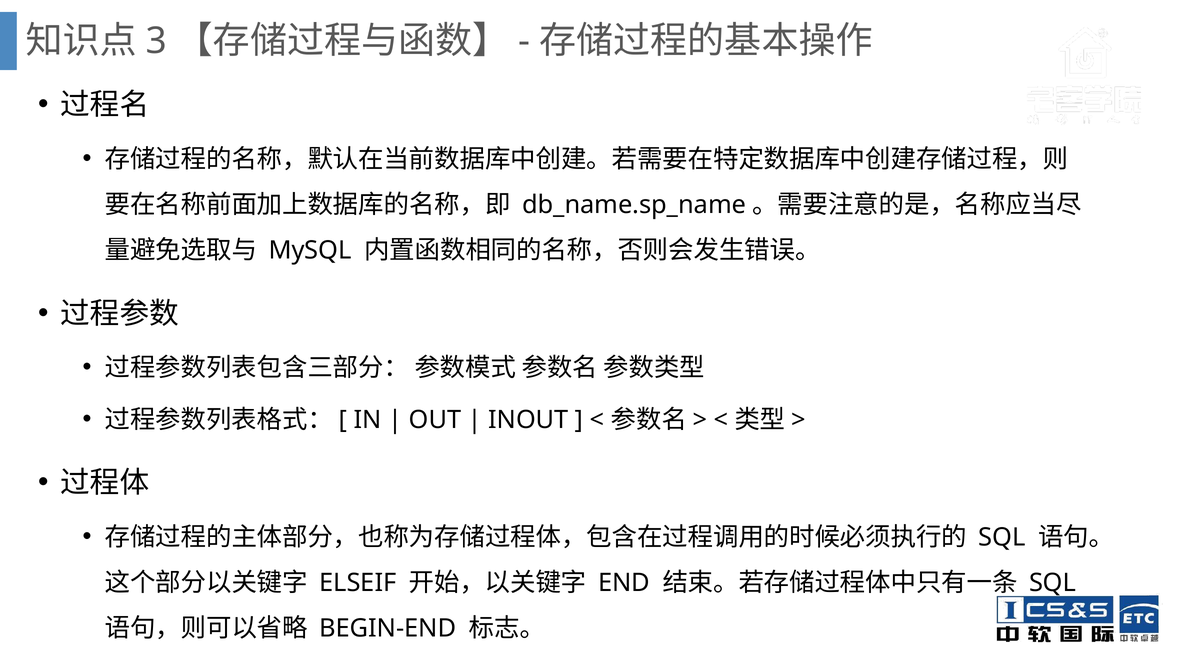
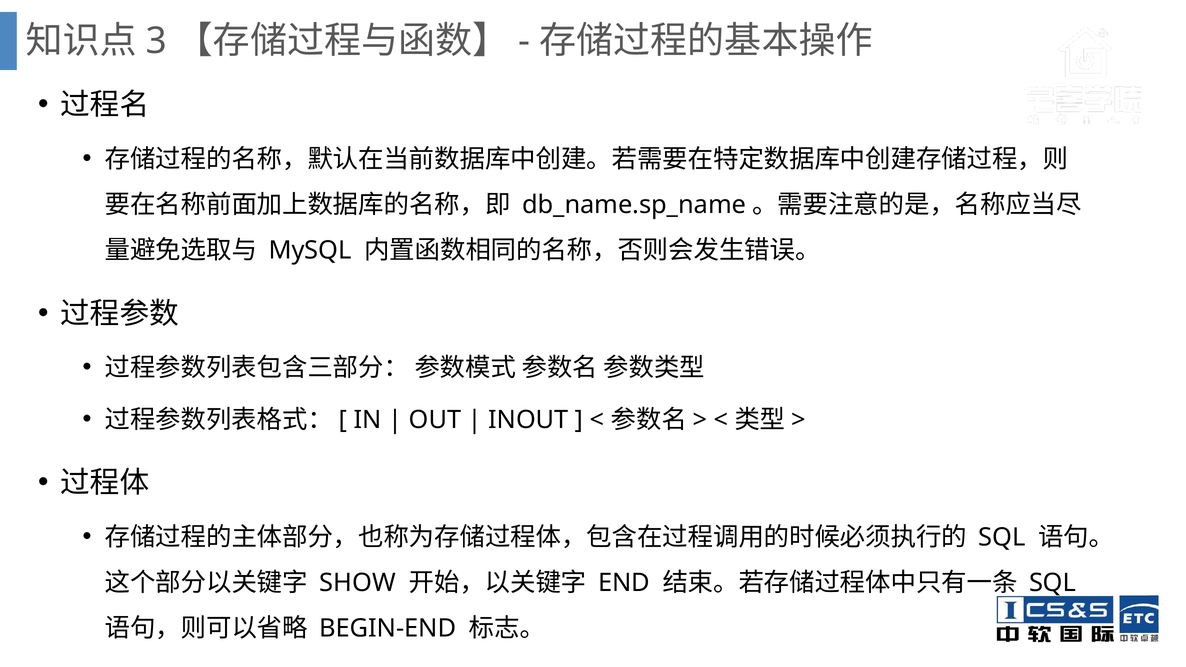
ELSEIF: ELSEIF -> SHOW (358, 583)
